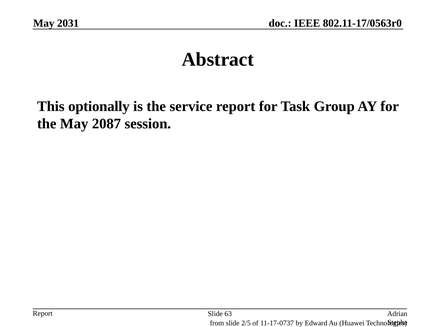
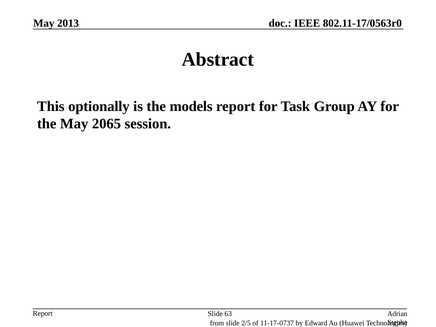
2031: 2031 -> 2013 (68, 23)
service: service -> models (191, 106)
2087: 2087 -> 2065 (106, 124)
